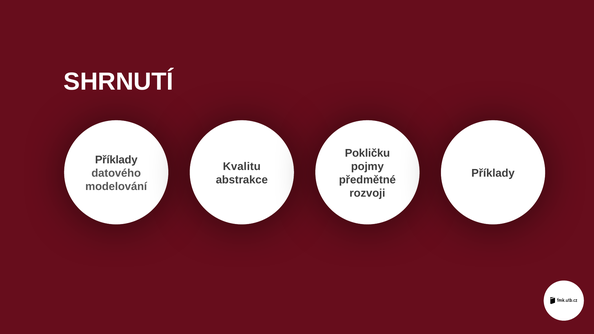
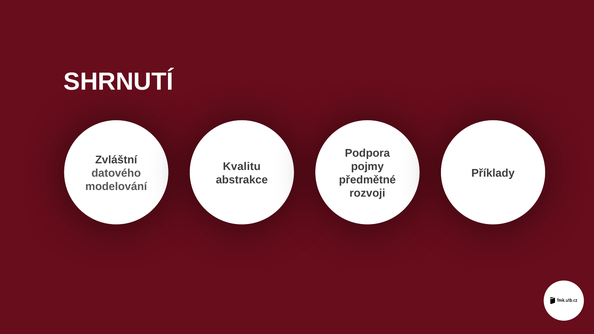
Pokličku: Pokličku -> Podpora (367, 153)
Příklady: Příklady -> Zvláštní (116, 160)
